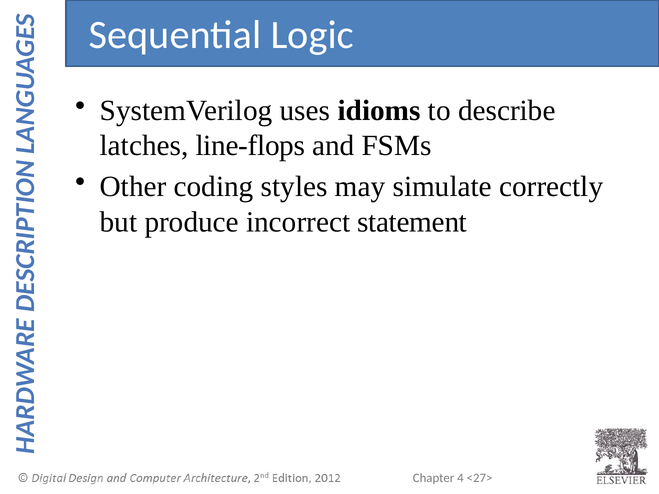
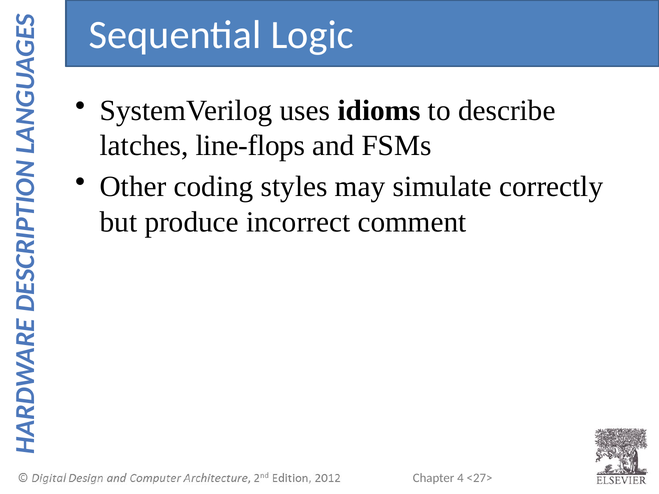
statement: statement -> comment (412, 222)
